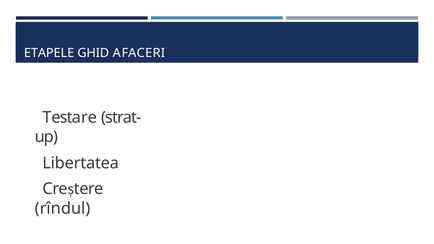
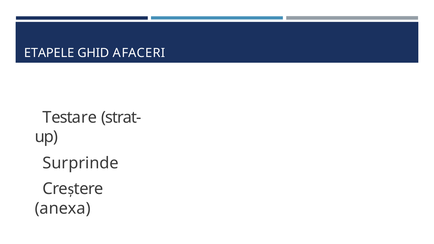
Libertatea: Libertatea -> Surprinde (81, 163)
rîndul: rîndul -> anexa (63, 209)
